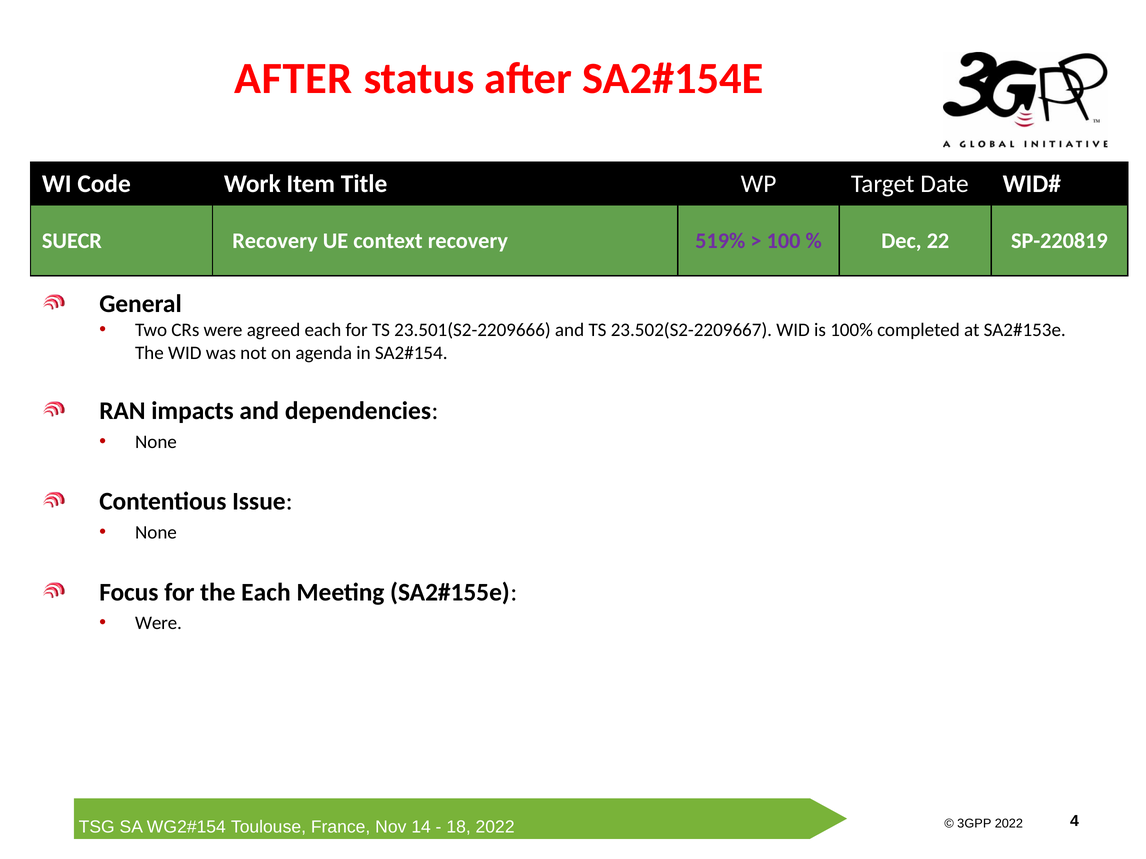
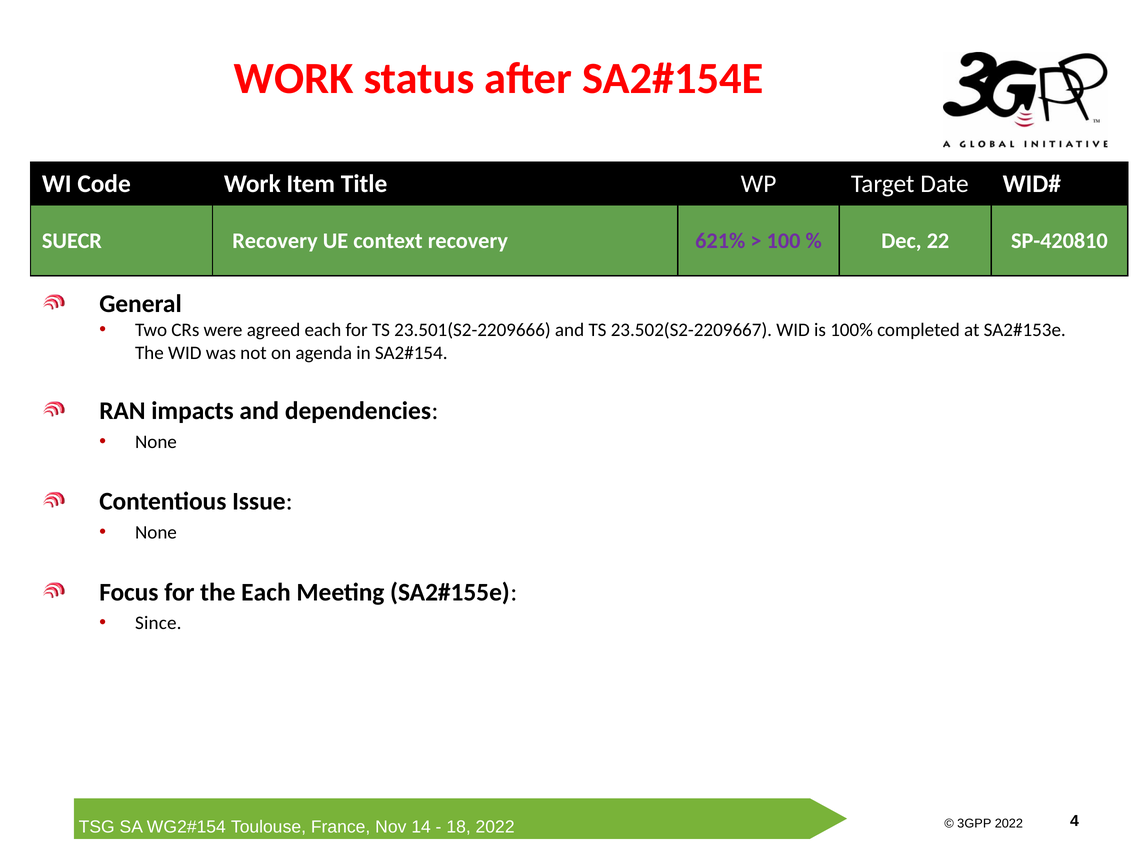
AFTER: AFTER -> WORK (294, 79)
519%: 519% -> 621% (720, 241)
SP-220819: SP-220819 -> SP-420810 (1059, 241)
Were: Were -> Since (158, 624)
